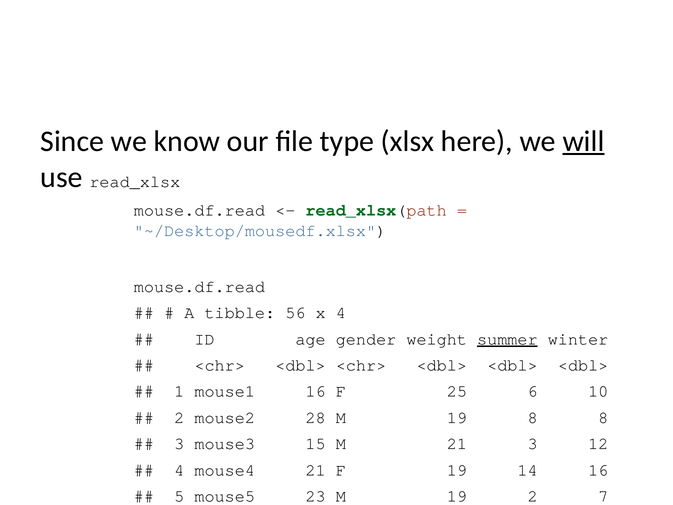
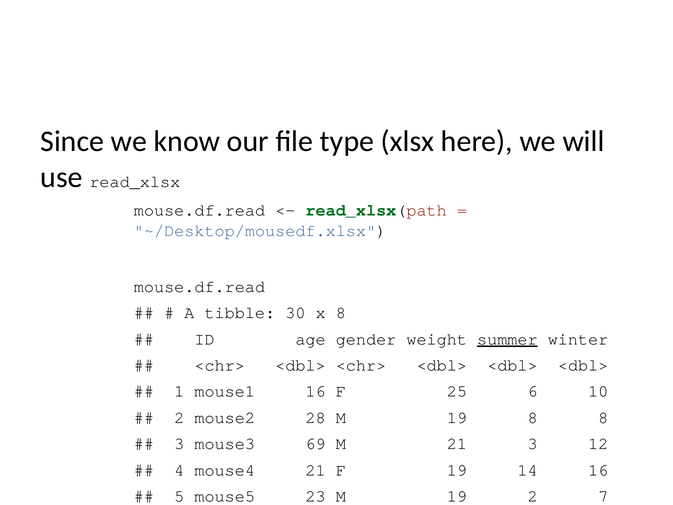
will underline: present -> none (584, 141)
56: 56 -> 30 (295, 313)
x 4: 4 -> 8 (341, 313)
15: 15 -> 69 (316, 444)
